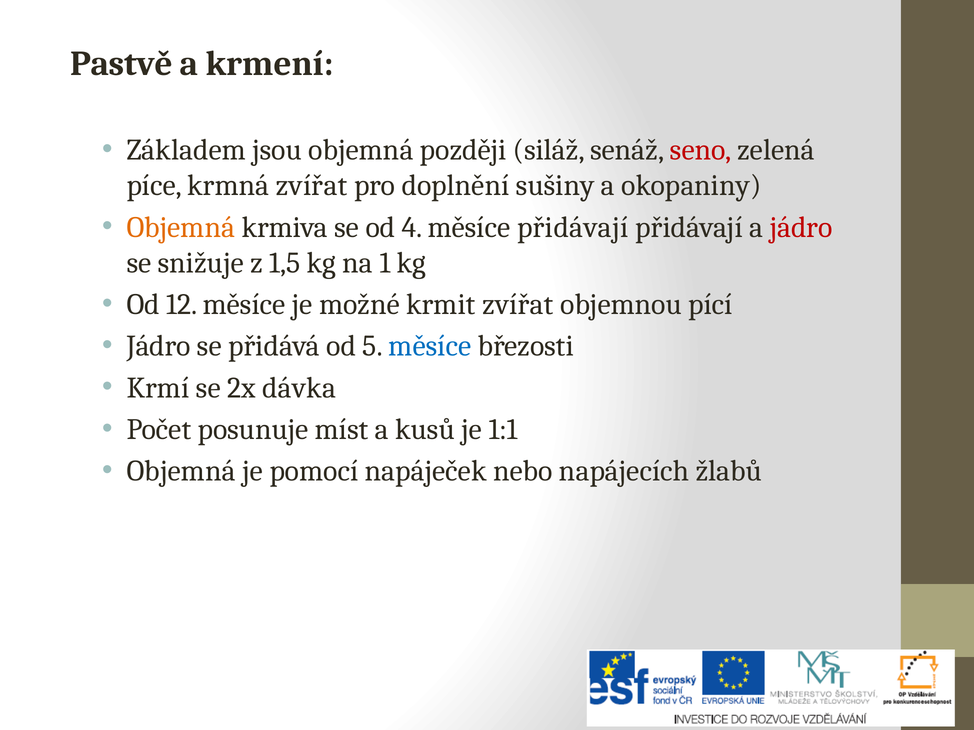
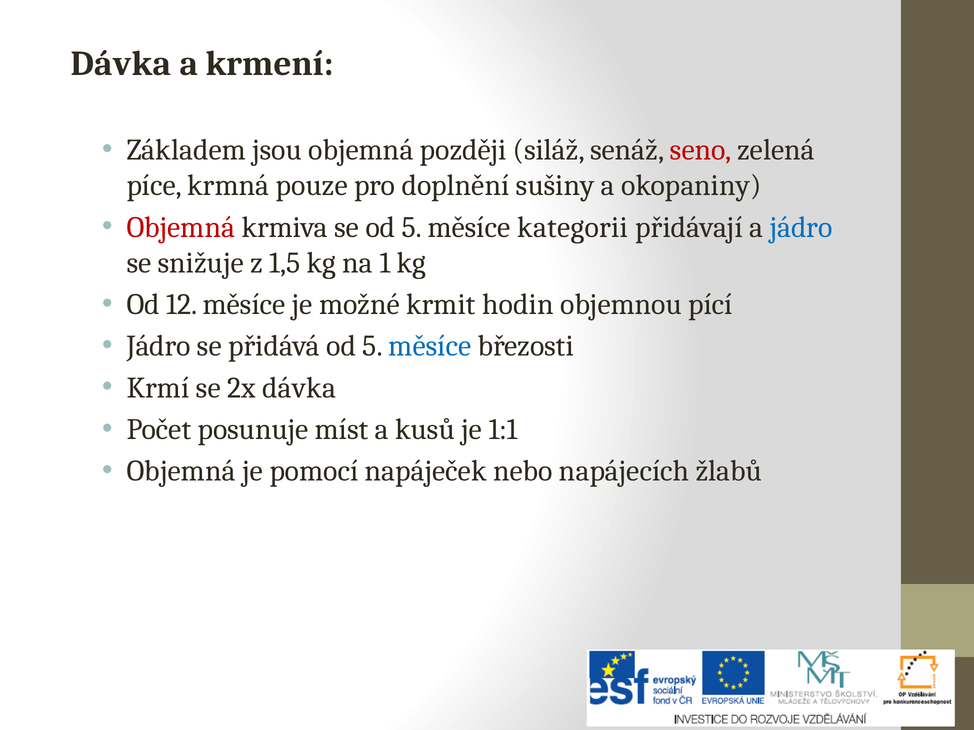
Pastvě: Pastvě -> Dávka (121, 64)
krmná zvířat: zvířat -> pouze (312, 186)
Objemná colour: orange -> red (181, 227)
se od 4: 4 -> 5 (412, 227)
měsíce přidávají: přidávají -> kategorii (573, 227)
jádro colour: red -> blue (801, 227)
krmit zvířat: zvířat -> hodin (518, 305)
